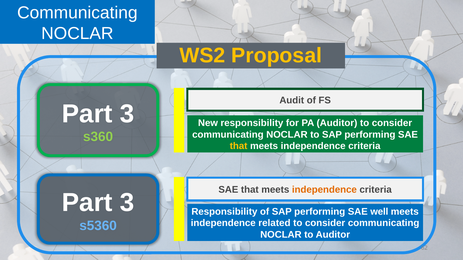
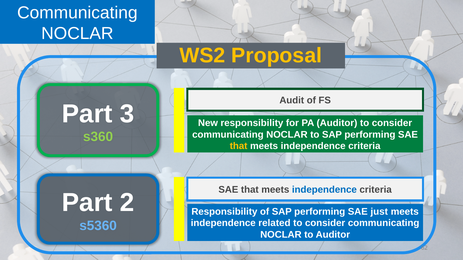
independence colour: orange -> blue (324, 190)
3: 3 -> 2 (127, 203)
well: well -> just (379, 212)
